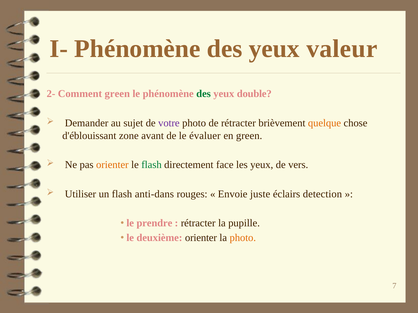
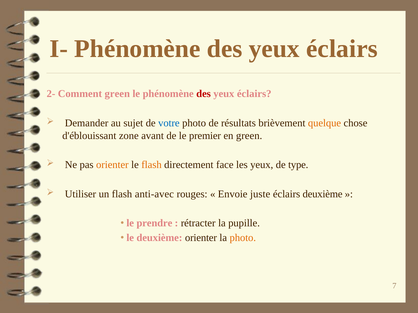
valeur: valeur -> éclairs (342, 49)
des colour: green -> red (204, 94)
double: double -> éclairs (254, 94)
votre colour: purple -> blue (169, 123)
de rétracter: rétracter -> résultats (238, 123)
évaluer: évaluer -> premier (205, 136)
flash colour: green -> orange (152, 165)
vers: vers -> type (298, 165)
anti-dans: anti-dans -> anti-avec (154, 194)
éclairs detection: detection -> deuxième (323, 194)
